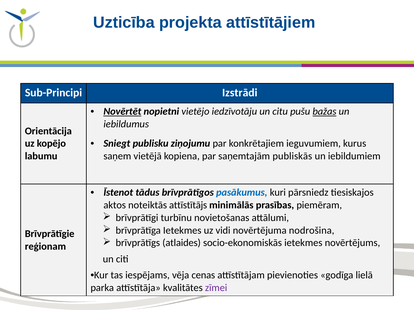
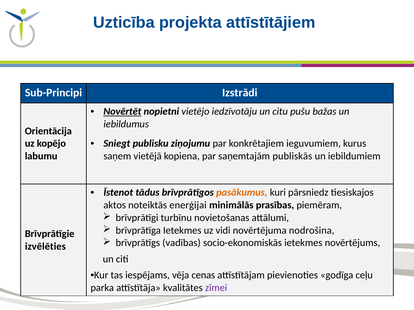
bažas underline: present -> none (324, 112)
pasākumus colour: blue -> orange (242, 193)
attīstītājs: attīstītājs -> enerģijai (188, 205)
atlaides: atlaides -> vadības (182, 243)
reģionam: reģionam -> izvēlēties (45, 247)
lielā: lielā -> ceļu (364, 275)
